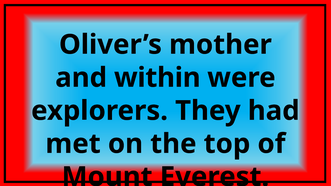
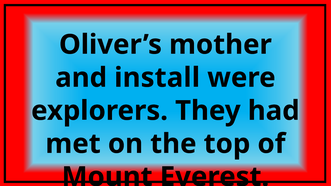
within: within -> install (157, 78)
